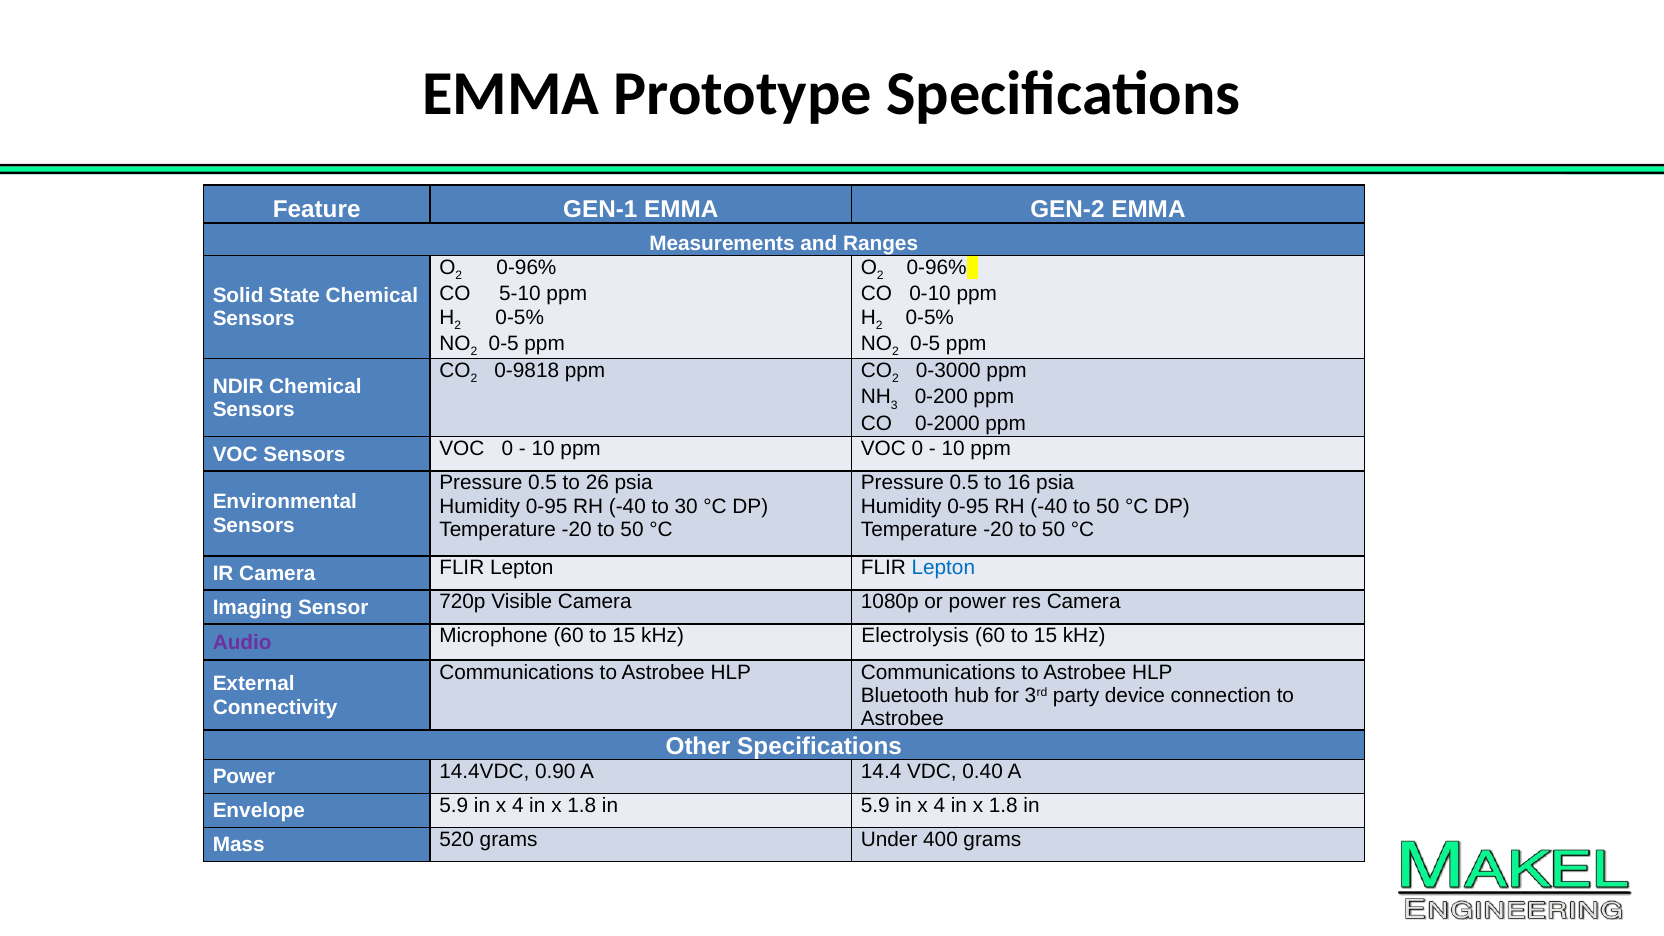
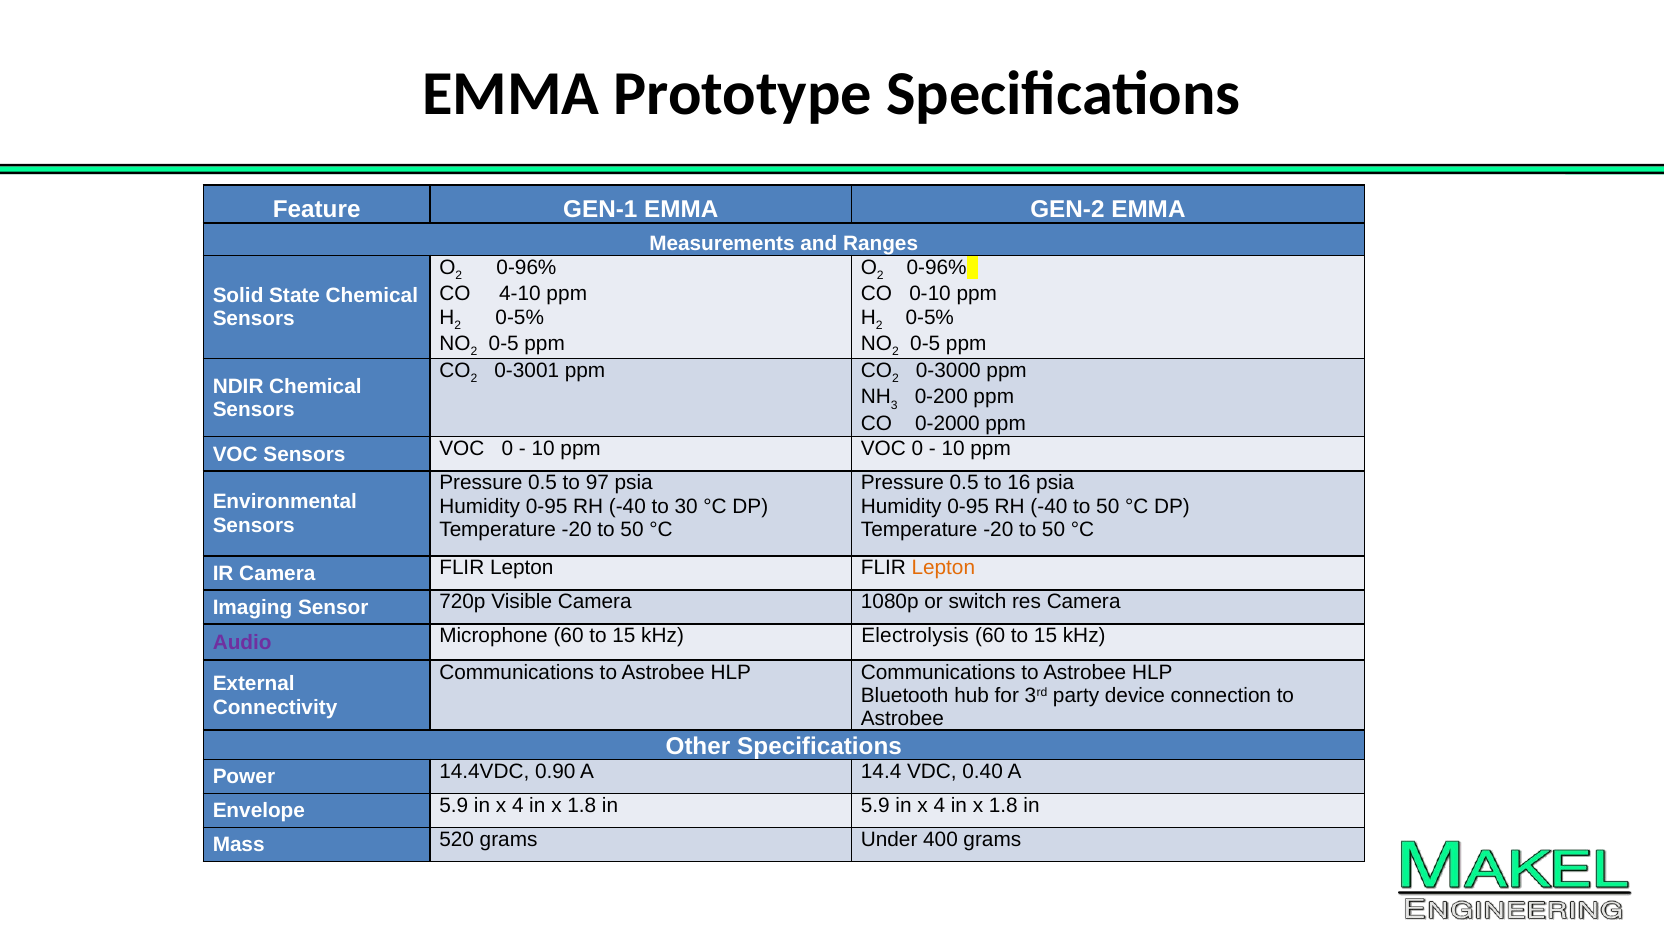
5-10: 5-10 -> 4-10 (520, 294)
0-9818: 0-9818 -> 0-3001 (527, 370)
26: 26 -> 97 (597, 483)
Lepton colour: blue -> orange (943, 568)
or power: power -> switch (977, 602)
